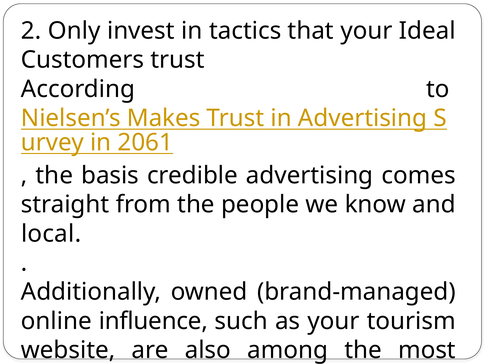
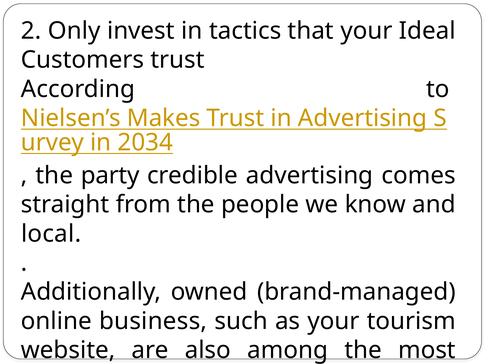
2061: 2061 -> 2034 (145, 142)
basis: basis -> party (110, 175)
influence: influence -> business (153, 321)
